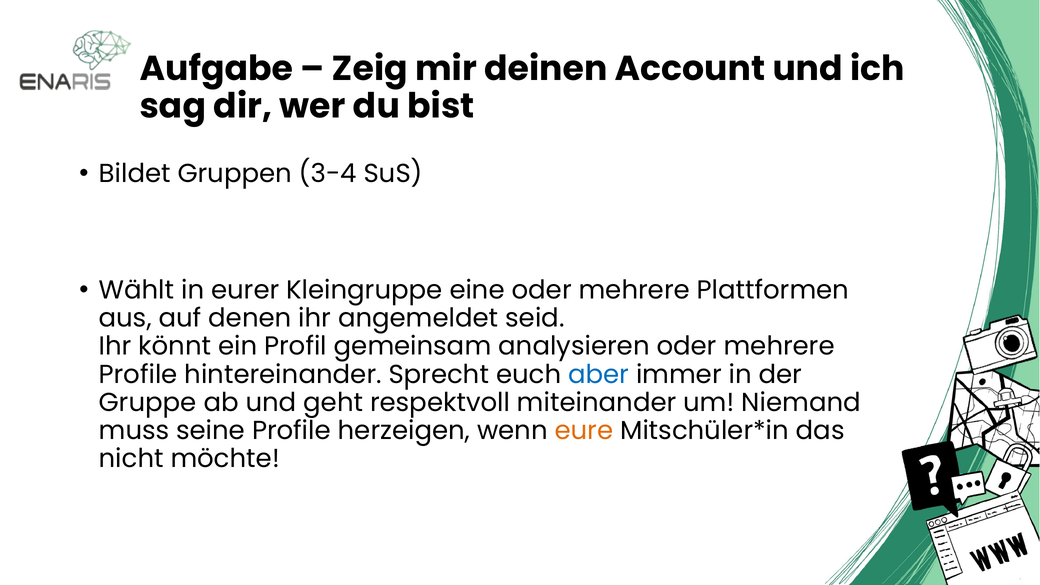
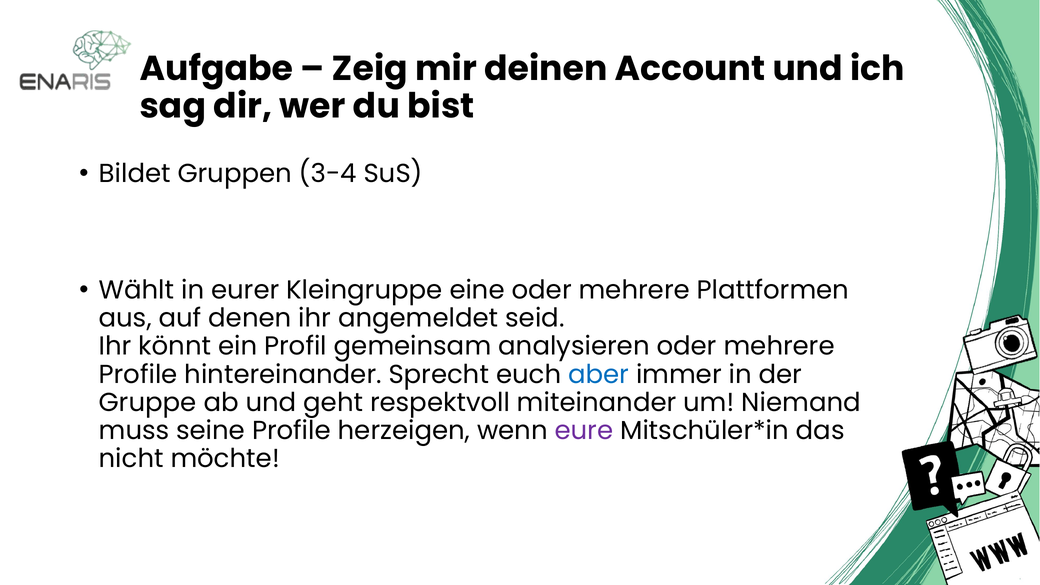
eure colour: orange -> purple (584, 431)
